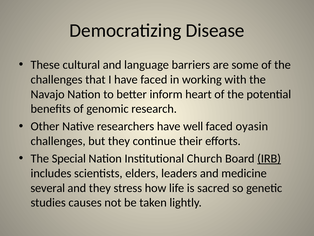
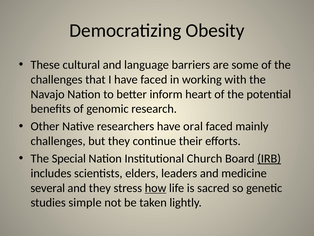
Disease: Disease -> Obesity (215, 30)
well: well -> oral (193, 126)
oyasin: oyasin -> mainly (252, 126)
how underline: none -> present (156, 188)
causes: causes -> simple (85, 202)
